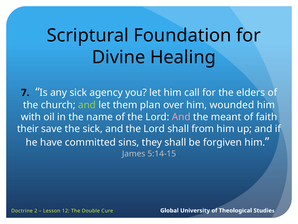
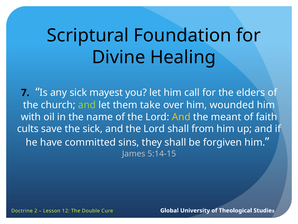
agency: agency -> mayest (106, 92)
plan: plan -> take (150, 105)
And colour: pink -> yellow (181, 117)
their: their -> cults (28, 129)
